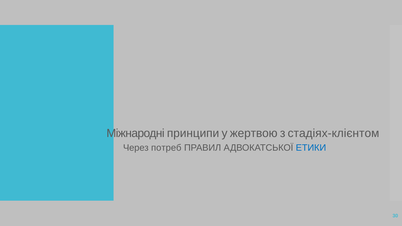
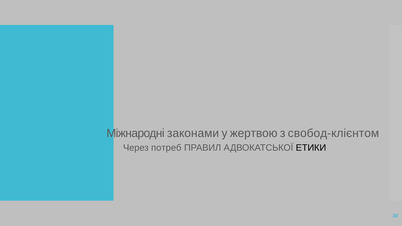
принципи: принципи -> законами (193, 133)
стадіях-клієнтом: стадіях-клієнтом -> свобод-клієнтом (333, 133)
ЕТИКИ colour: blue -> black (311, 148)
